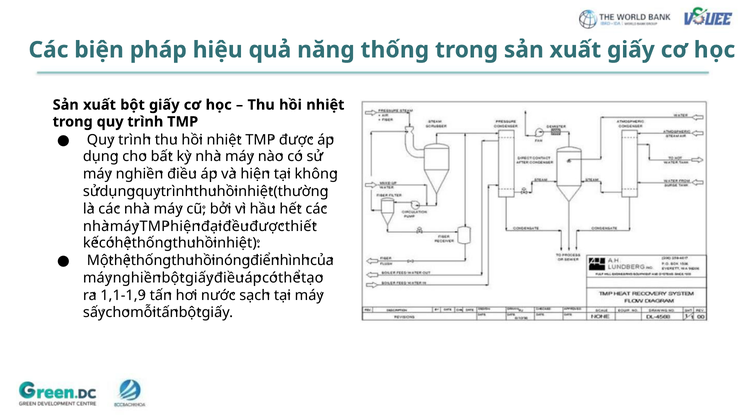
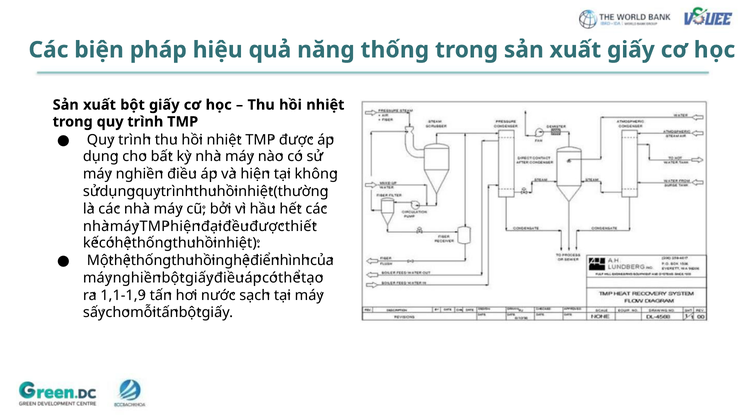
nóng: nóng -> nghệ (233, 260)
